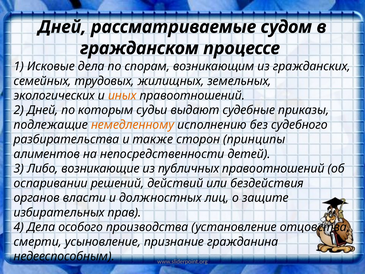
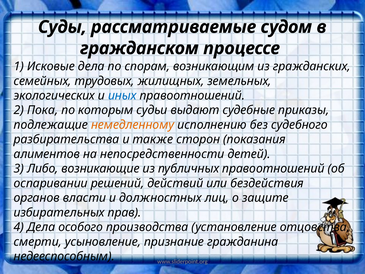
Дней: Дней -> Суды (62, 27)
иных colour: orange -> blue (122, 96)
2 Дней: Дней -> Пока (43, 110)
принципы: принципы -> показания (254, 139)
